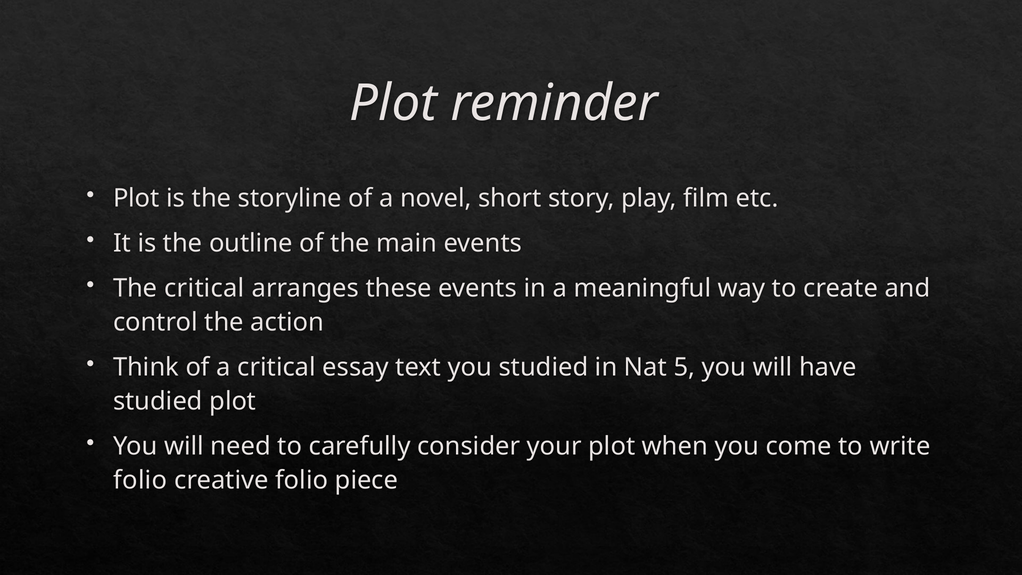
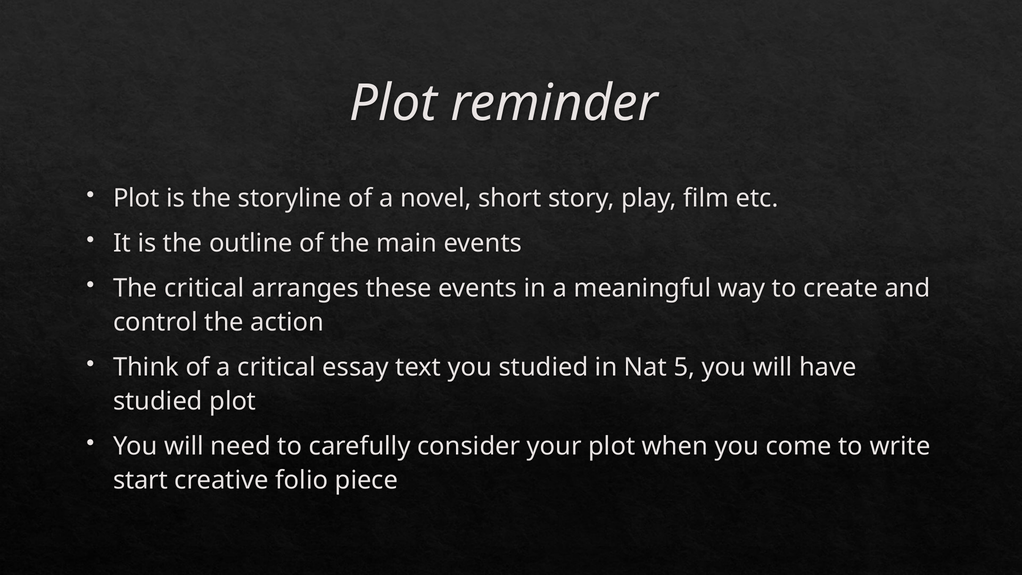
folio: folio -> start (140, 480)
